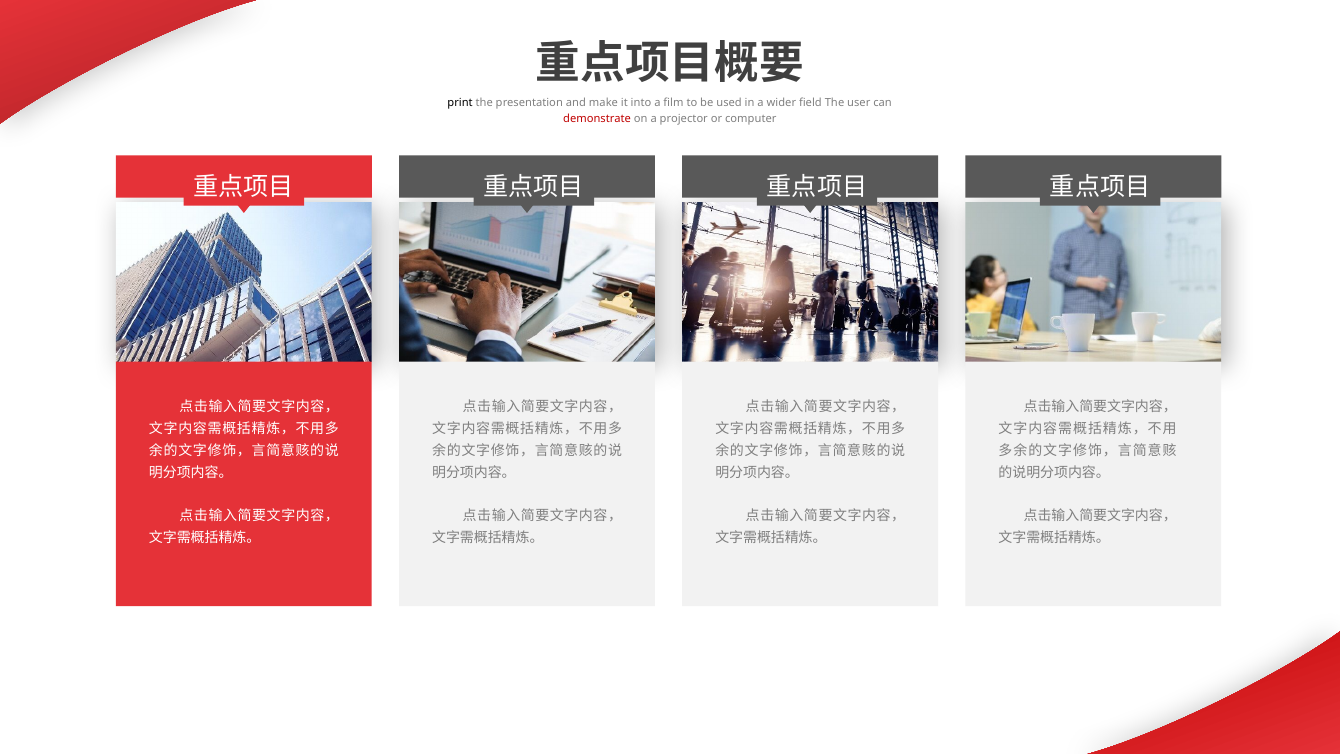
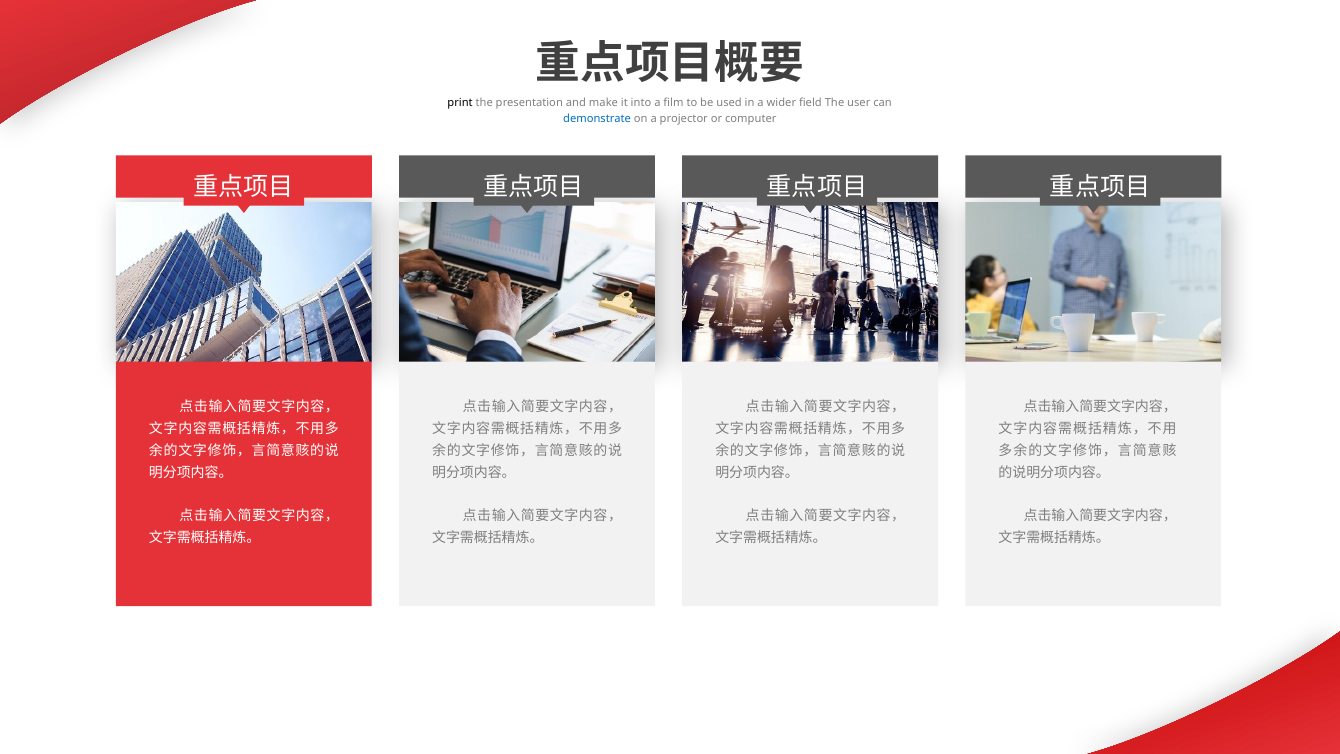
demonstrate colour: red -> blue (597, 119)
